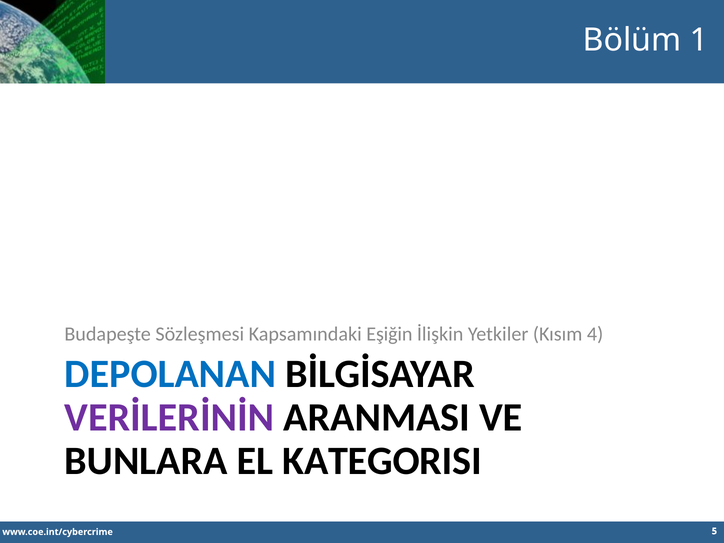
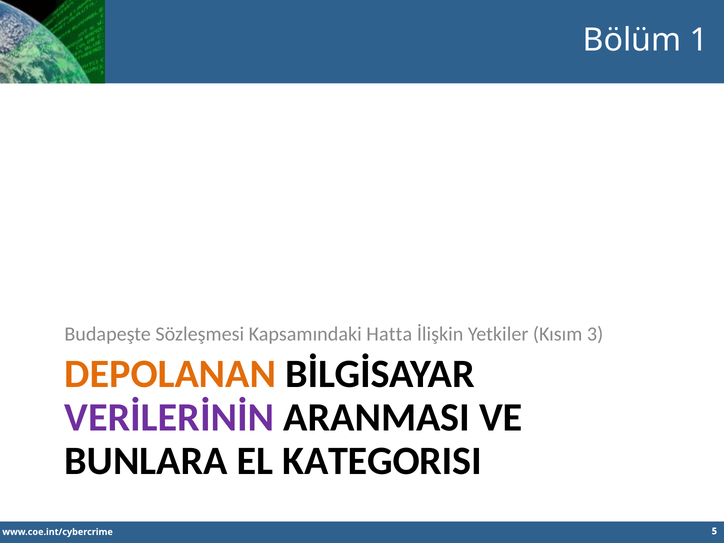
Eşiğin: Eşiğin -> Hatta (389, 334)
4: 4 -> 3 (595, 334)
DEPOLANAN colour: blue -> orange (170, 374)
